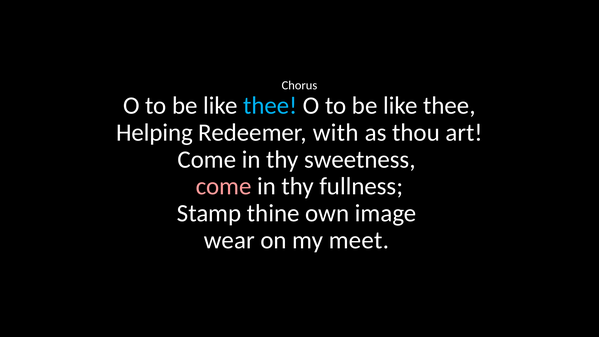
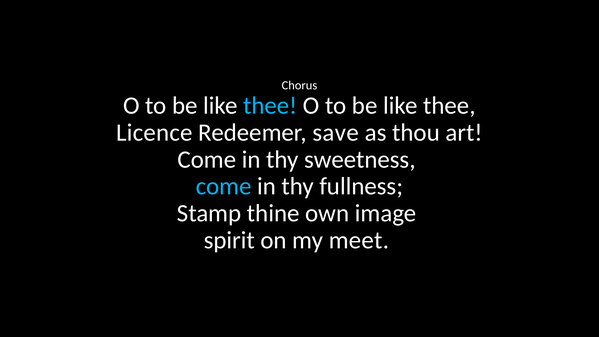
Helping: Helping -> Licence (154, 132)
with: with -> save (336, 132)
come colour: pink -> light blue (224, 186)
wear: wear -> spirit (229, 240)
